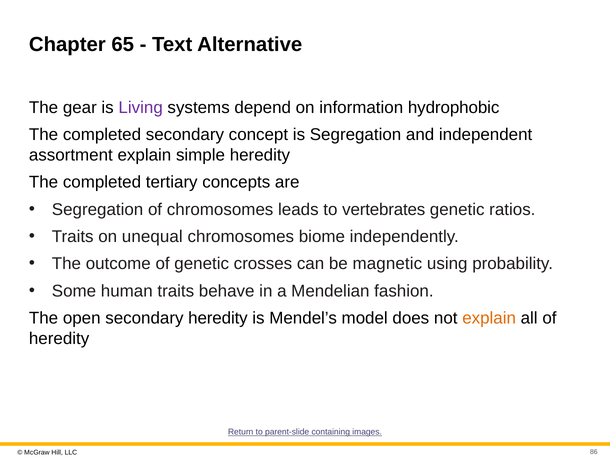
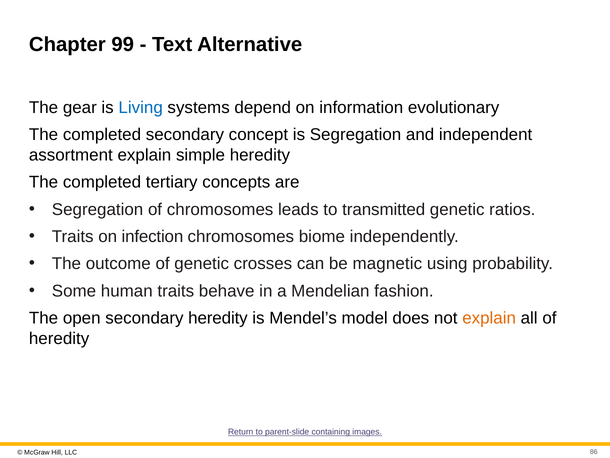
65: 65 -> 99 (123, 44)
Living colour: purple -> blue (141, 108)
hydrophobic: hydrophobic -> evolutionary (454, 108)
vertebrates: vertebrates -> transmitted (384, 209)
unequal: unequal -> infection (152, 236)
